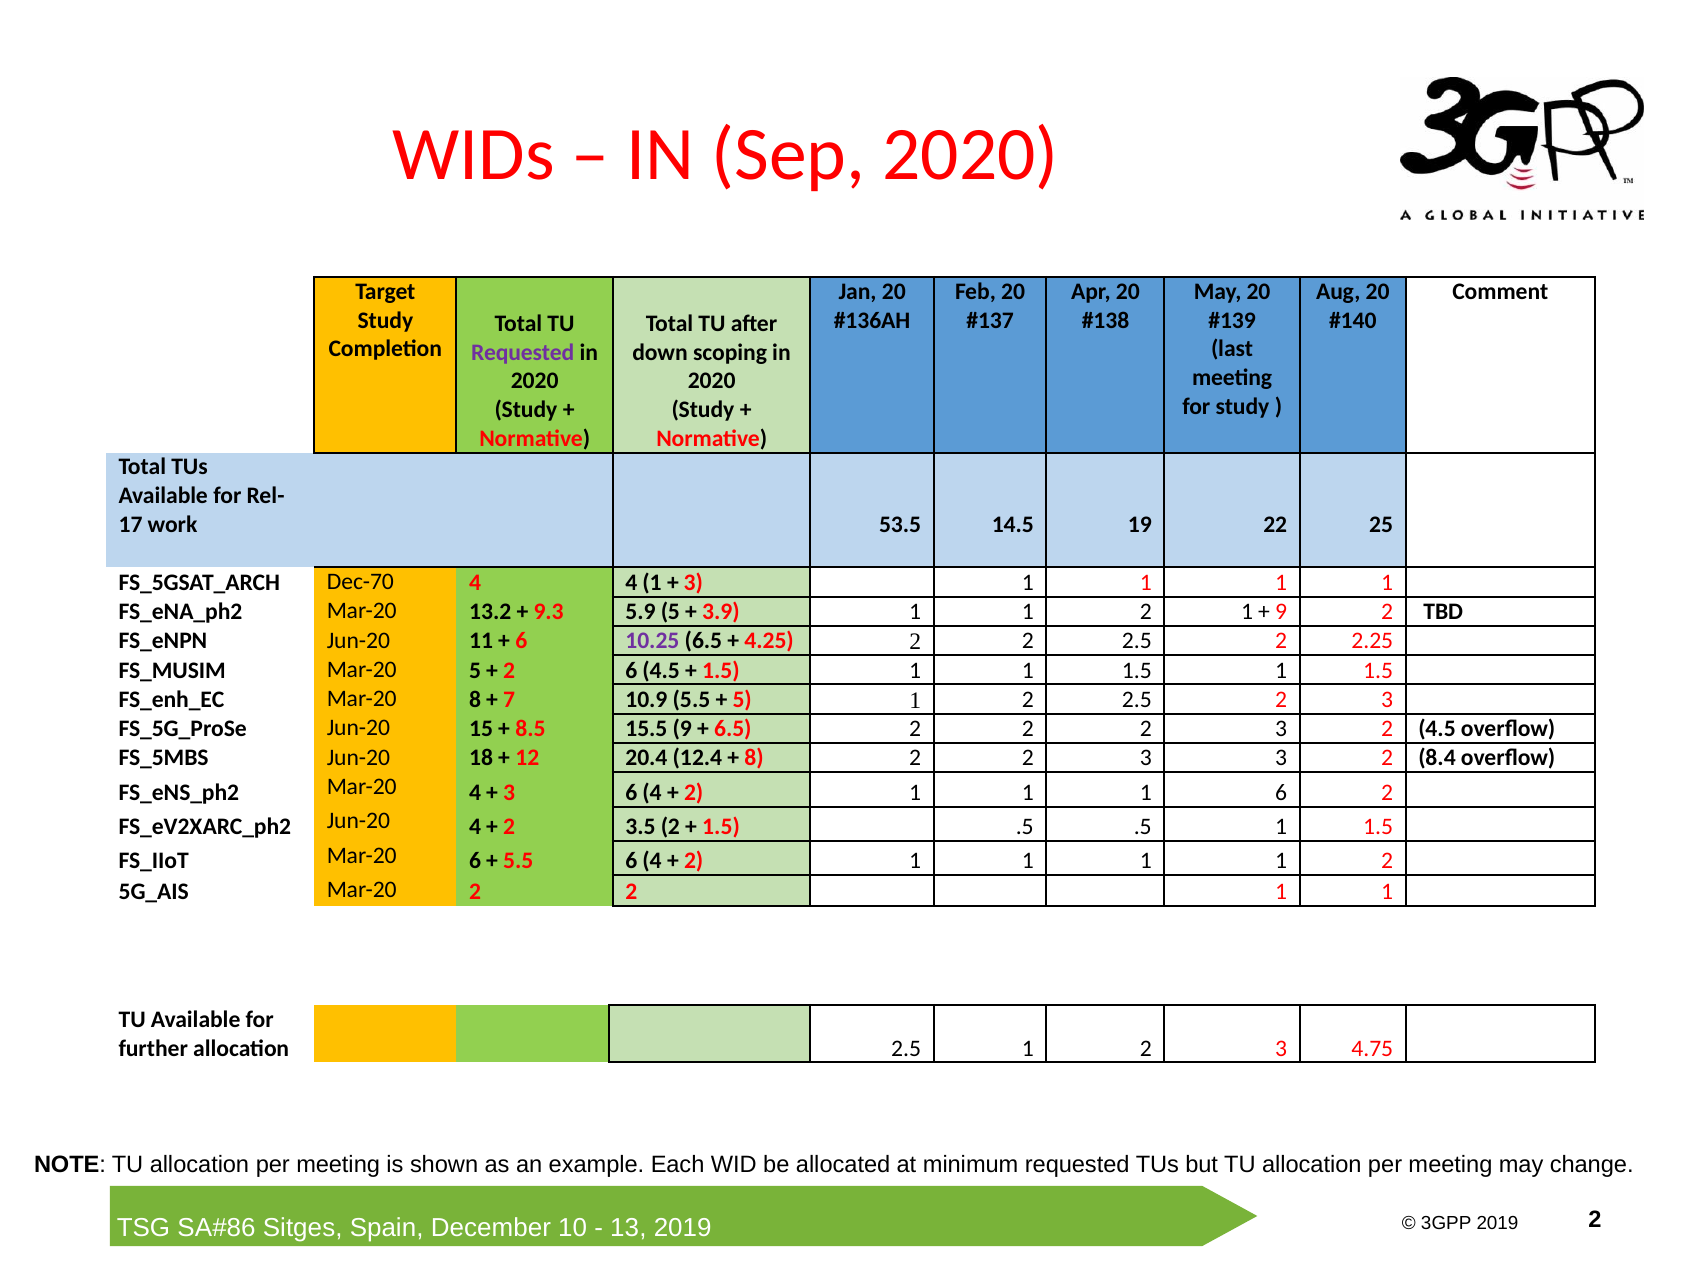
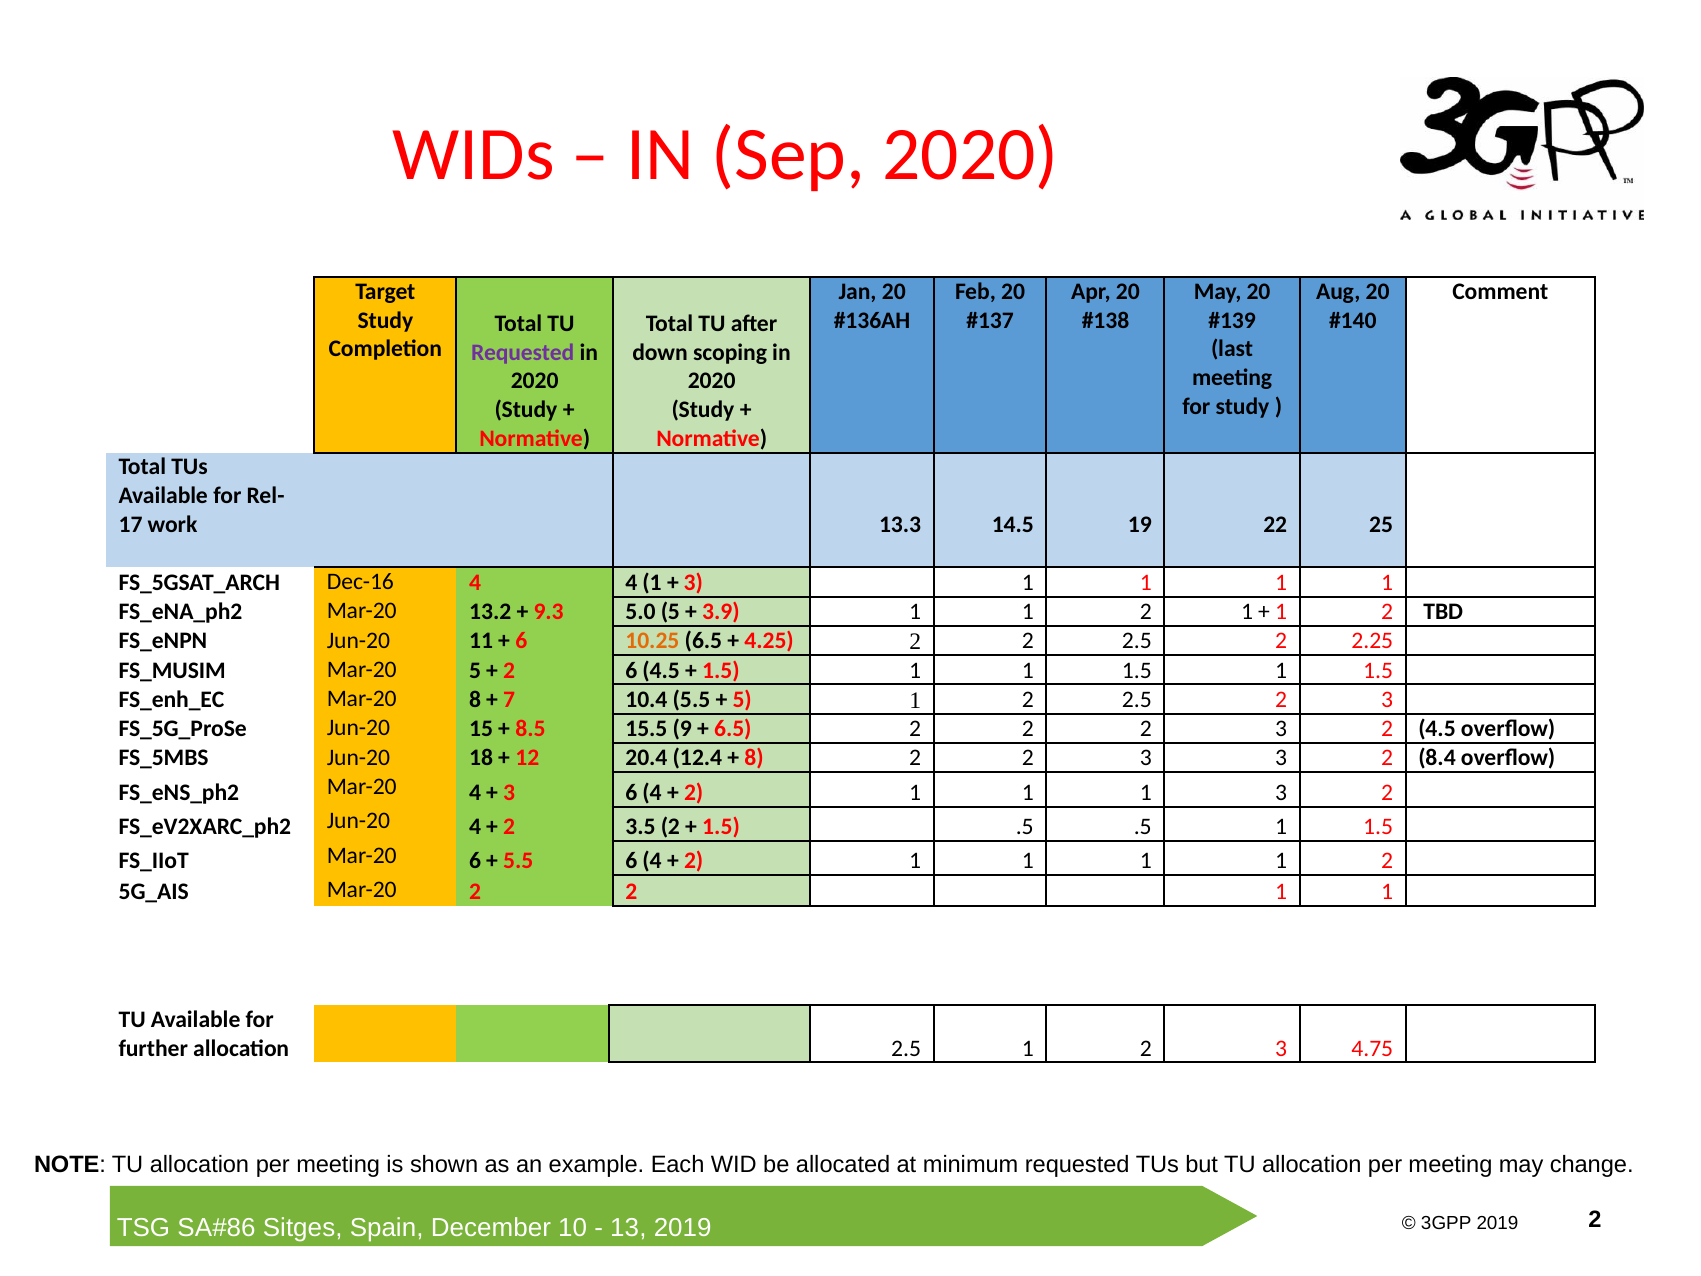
53.5: 53.5 -> 13.3 (900, 524)
Dec-70: Dec-70 -> Dec-16 (360, 582)
5.9: 5.9 -> 5.0 (640, 612)
9: 9 -> 1 (1281, 612)
10.25 colour: purple -> orange (652, 641)
10.9: 10.9 -> 10.4 (646, 699)
1 6: 6 -> 3 (1281, 792)
